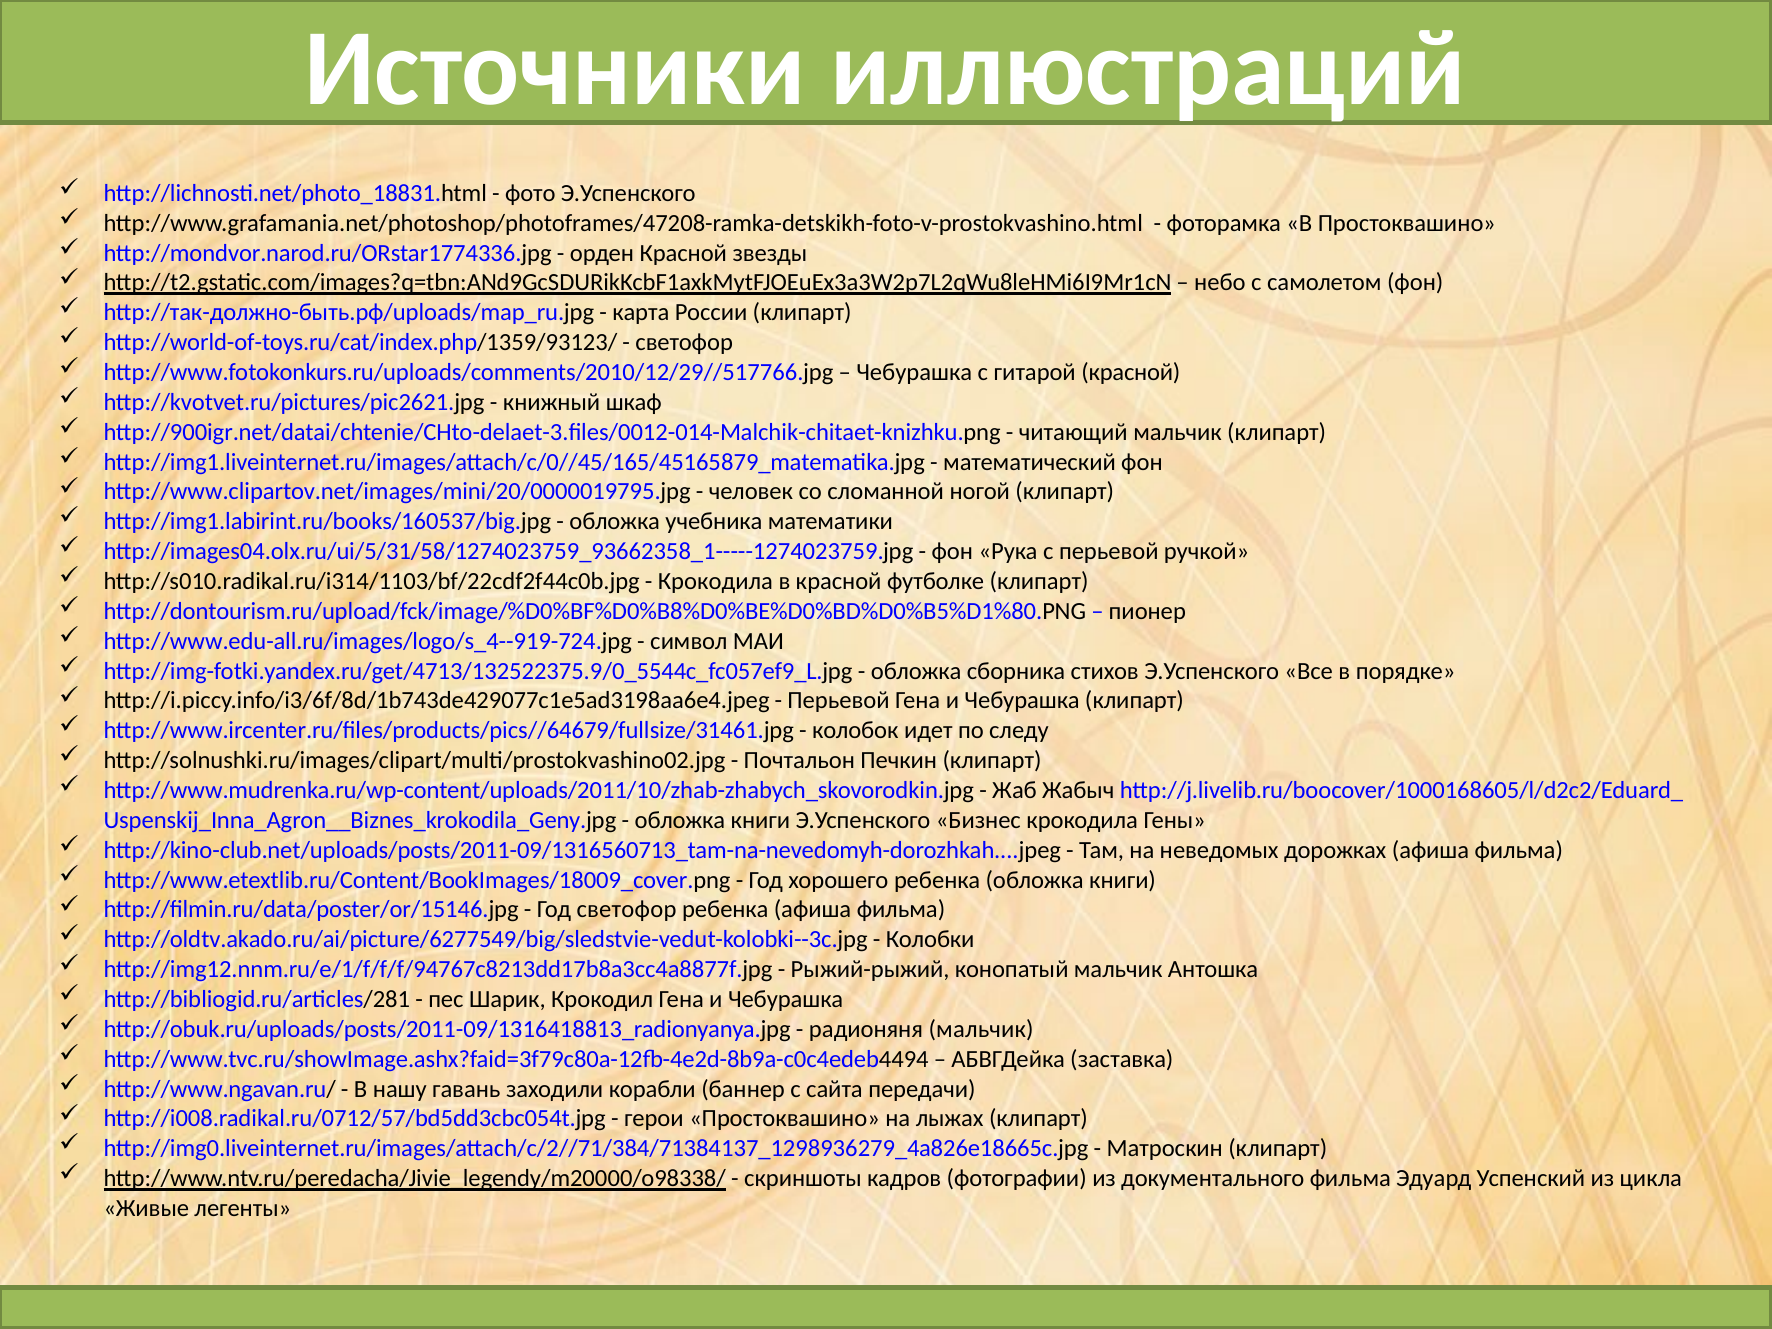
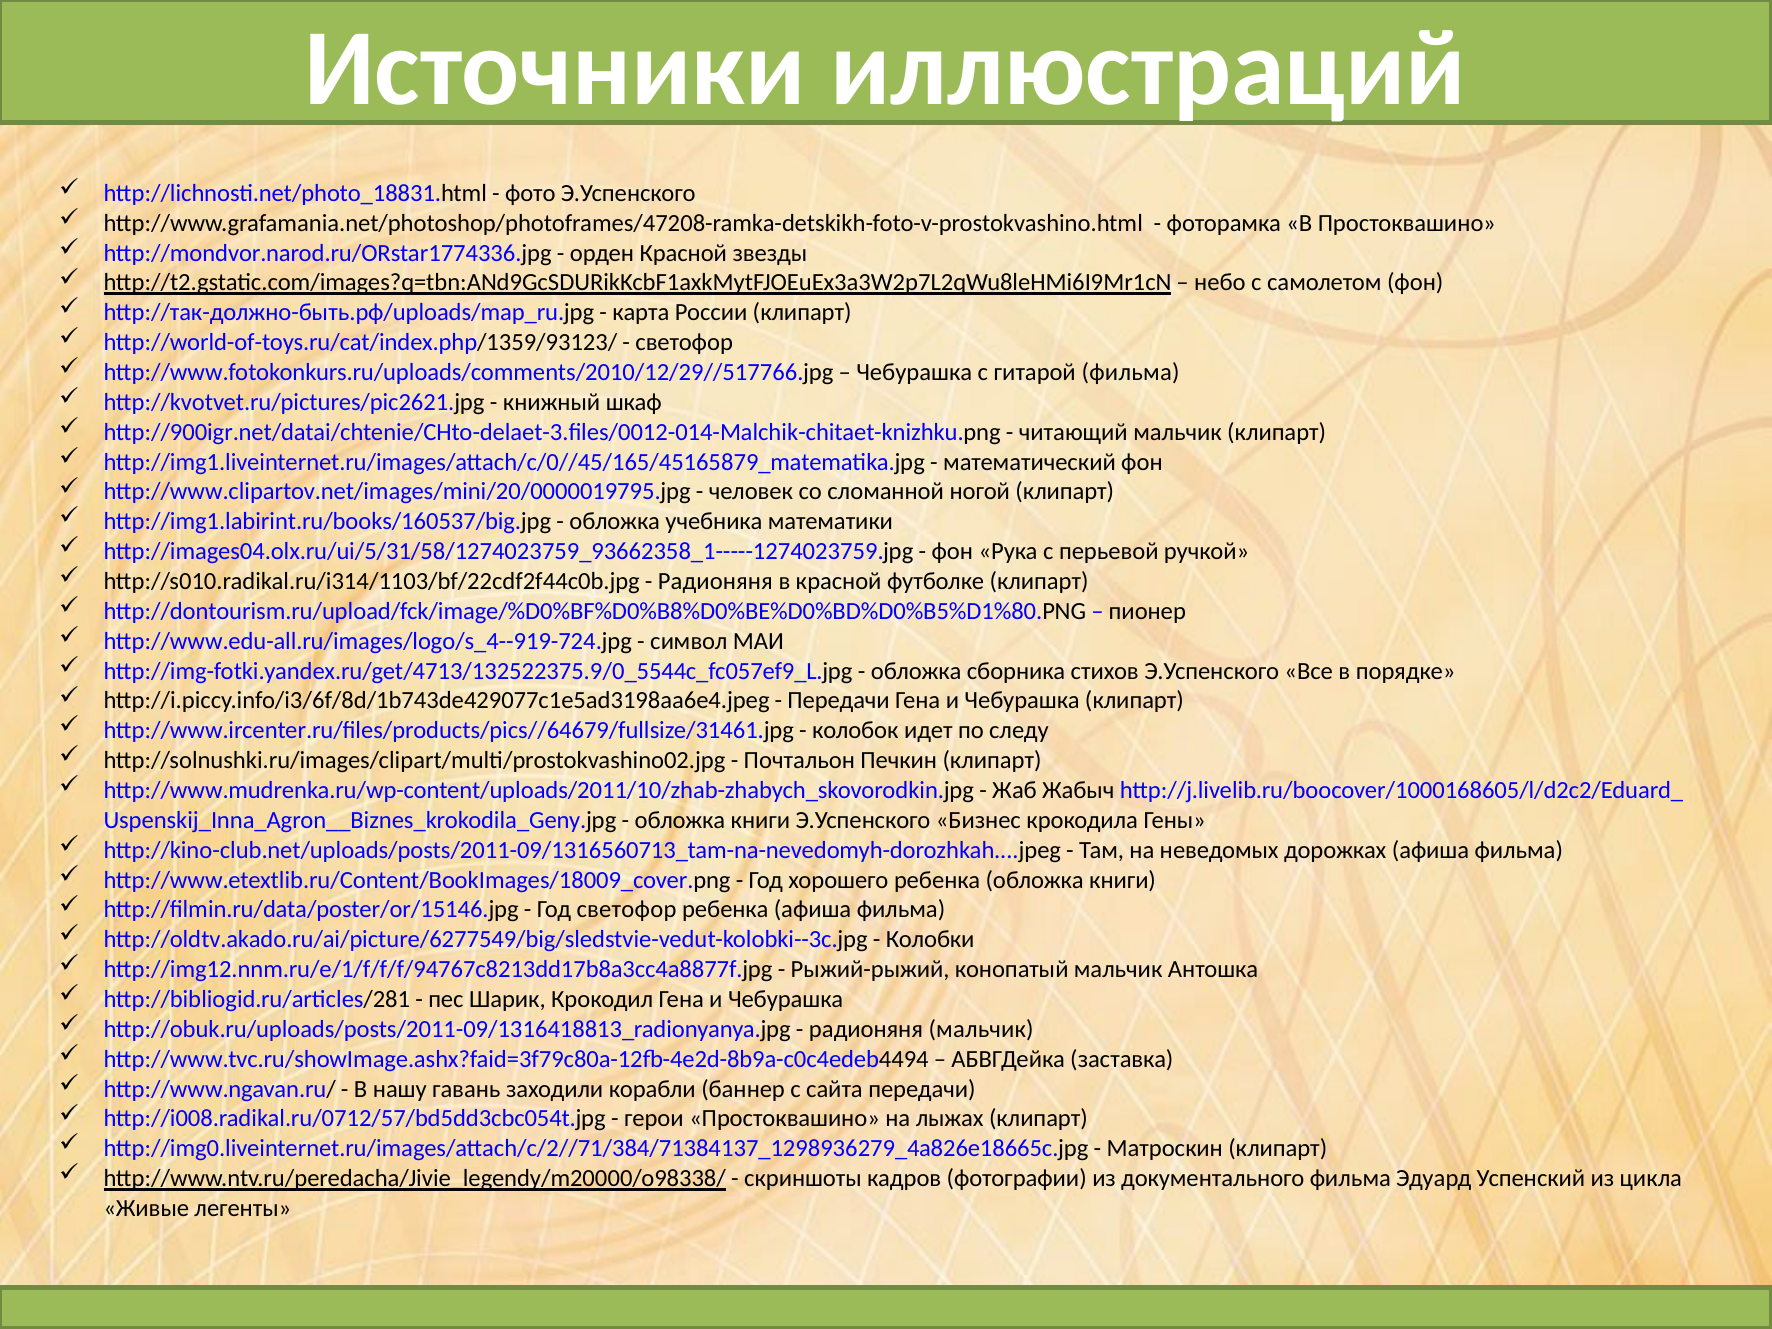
гитарой красной: красной -> фильма (1131, 372)
Крокодила: Крокодила -> Радионяня (715, 581)
Перьевой: Перьевой -> Передачи (839, 701)
